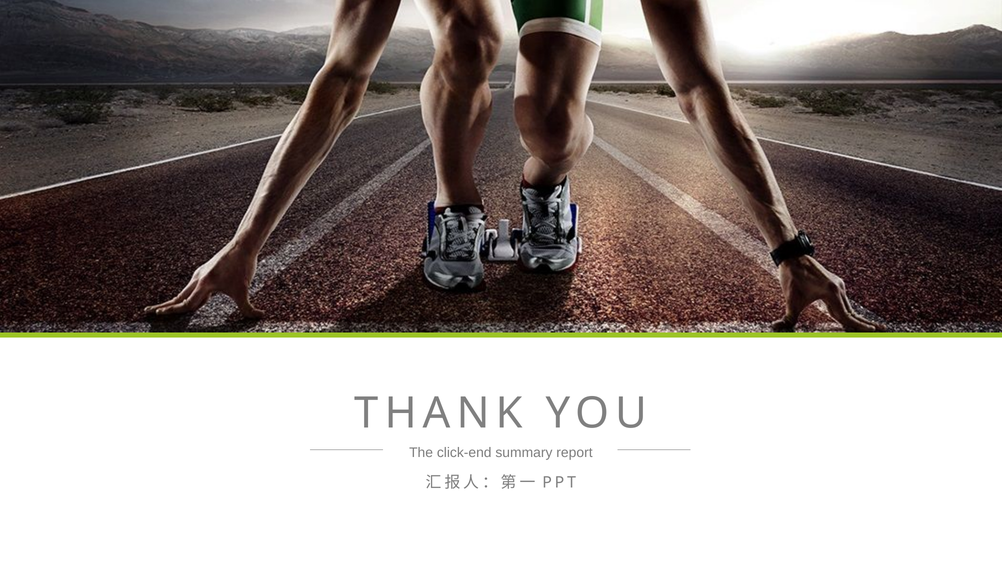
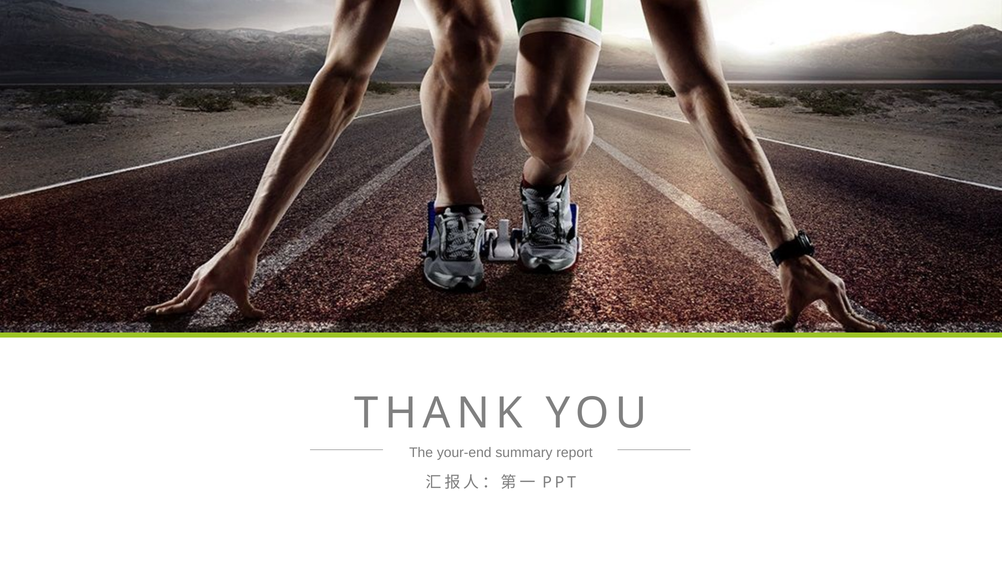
click-end: click-end -> your-end (464, 453)
